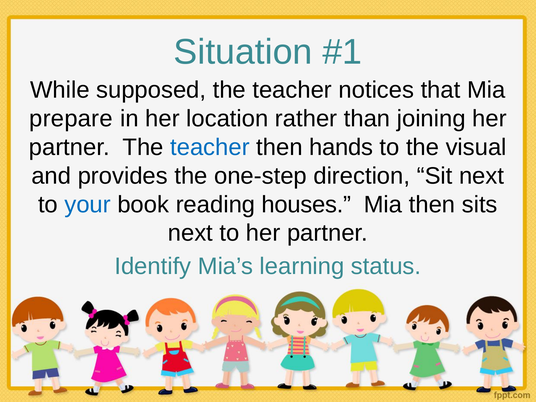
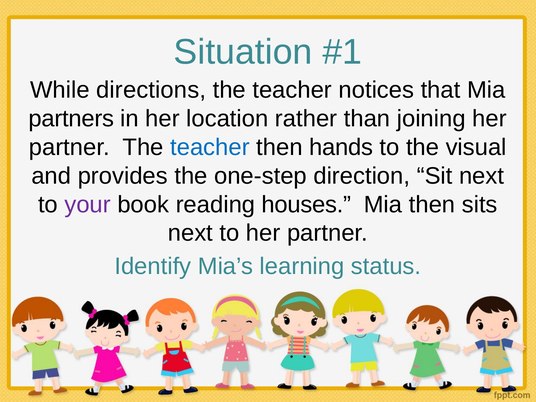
supposed: supposed -> directions (151, 90)
prepare: prepare -> partners (71, 119)
your colour: blue -> purple (88, 204)
